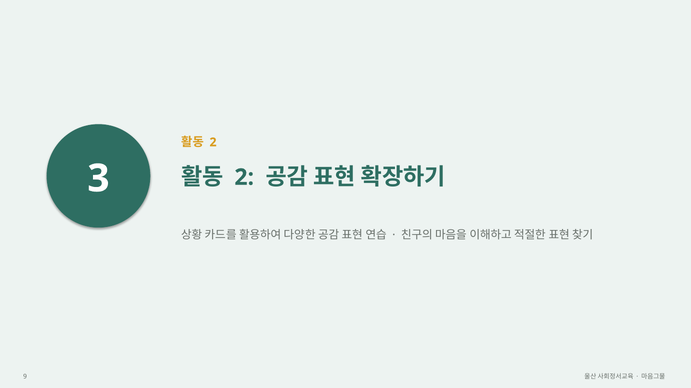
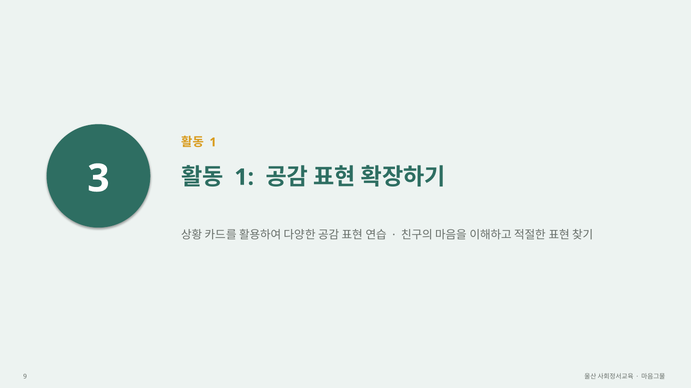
2: 2 -> 1 (213, 143)
2: 2 -> 1 (244, 178)
